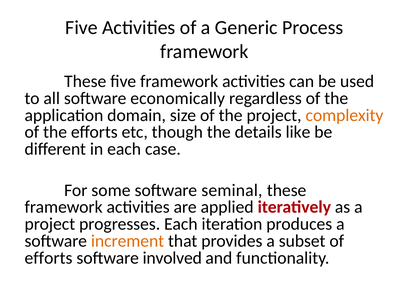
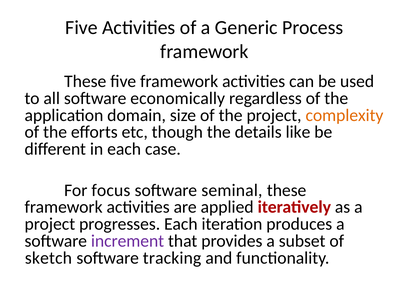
some: some -> focus (111, 190)
increment colour: orange -> purple (128, 241)
efforts: efforts -> sketch (48, 258)
involved: involved -> tracking (172, 258)
